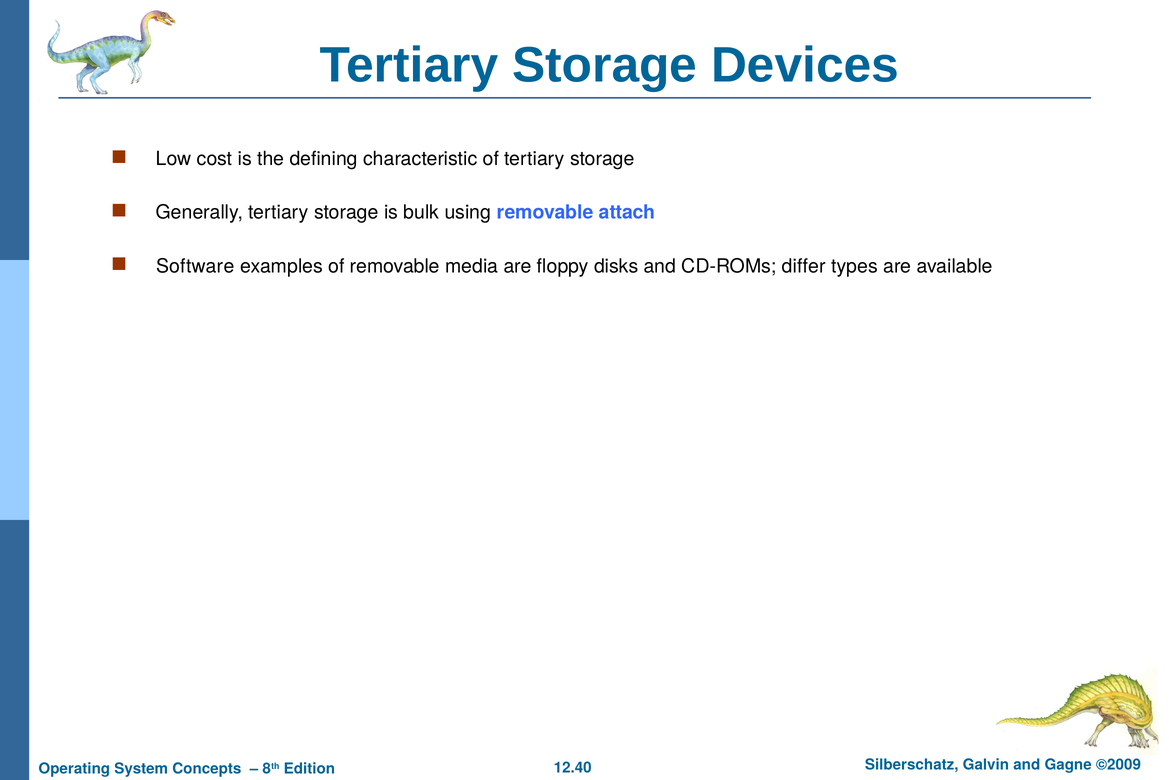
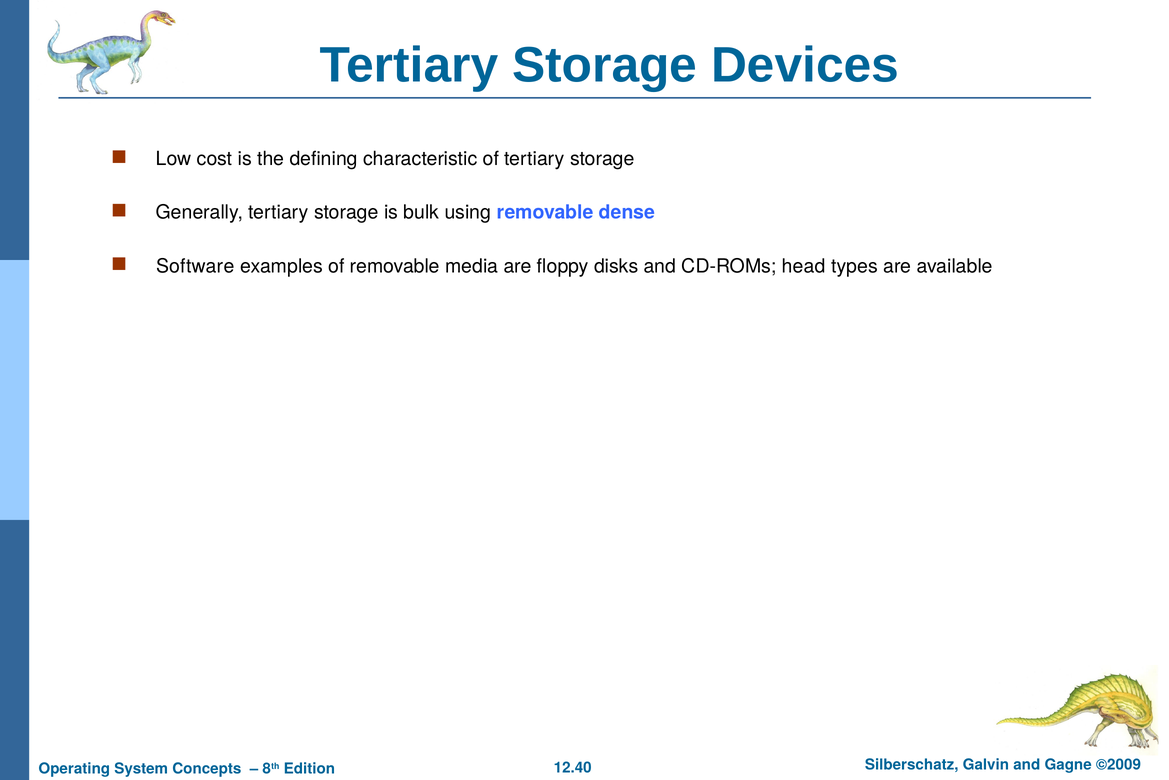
attach: attach -> dense (627, 212)
differ: differ -> head (804, 266)
